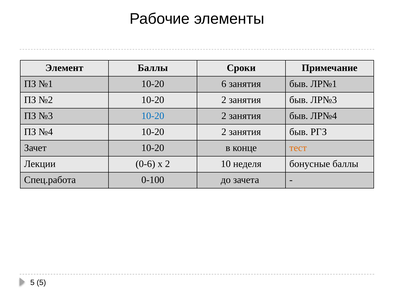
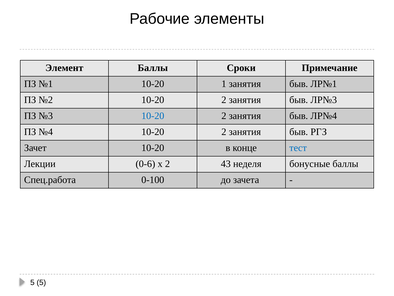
6: 6 -> 1 (224, 84)
тест colour: orange -> blue (298, 148)
10: 10 -> 43 (226, 164)
